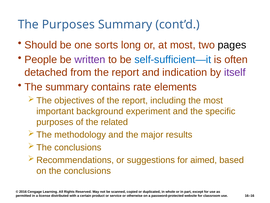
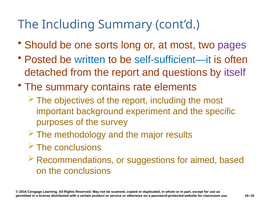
The Purposes: Purposes -> Including (68, 25)
pages colour: black -> purple (232, 45)
People: People -> Posted (41, 60)
written colour: purple -> blue (90, 60)
indication: indication -> questions (185, 72)
related: related -> survey (114, 122)
